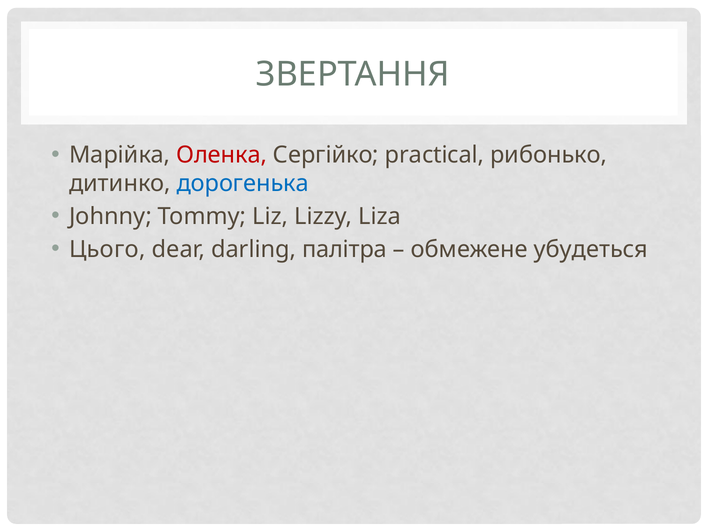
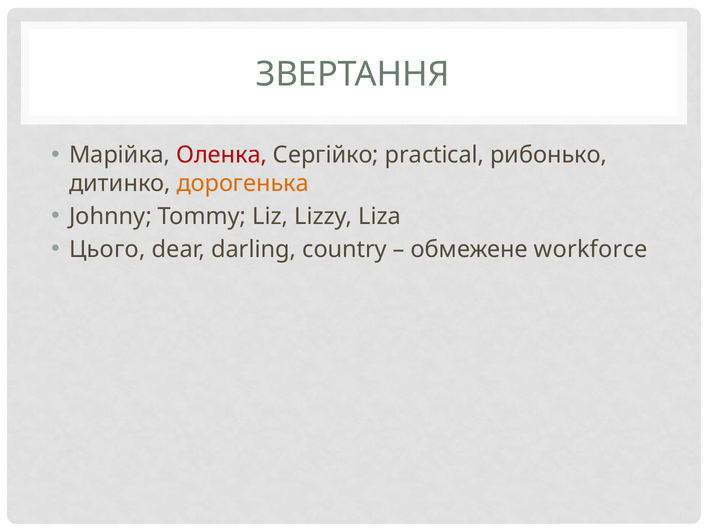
дорогенька colour: blue -> orange (243, 183)
палітра: палітра -> country (345, 249)
убудеться: убудеться -> workforce (591, 249)
